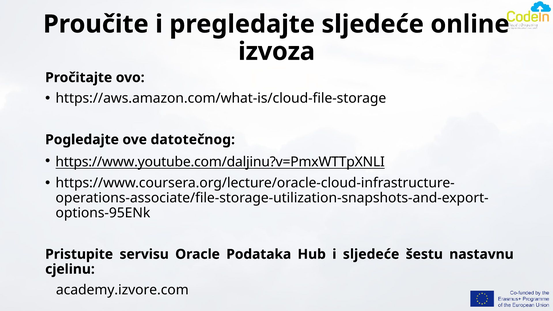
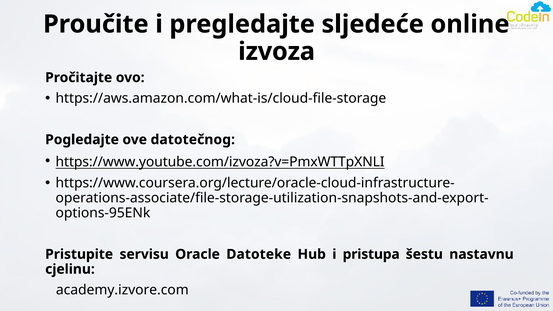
https://www.youtube.com/daljinu?v=PmxWTTpXNLI: https://www.youtube.com/daljinu?v=PmxWTTpXNLI -> https://www.youtube.com/izvoza?v=PmxWTTpXNLI (220, 162)
Podataka: Podataka -> Datoteke (259, 254)
i sljedeće: sljedeće -> pristupa (371, 254)
